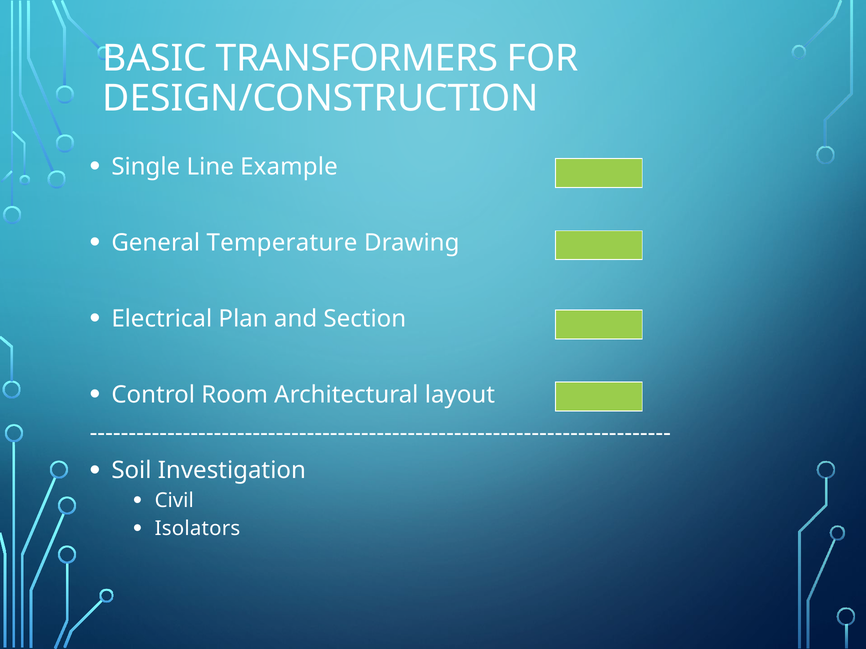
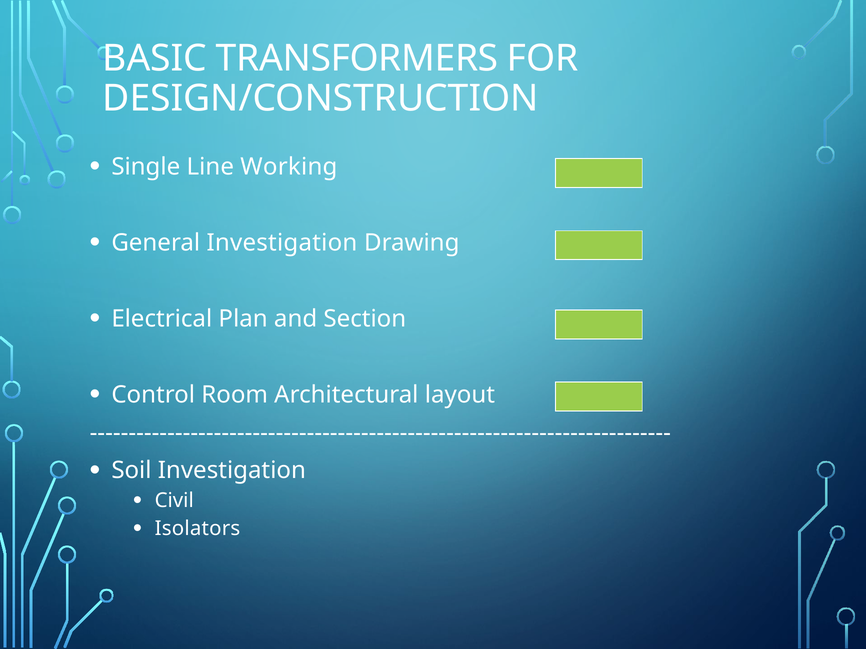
Example: Example -> Working (289, 167)
General Temperature: Temperature -> Investigation (282, 243)
